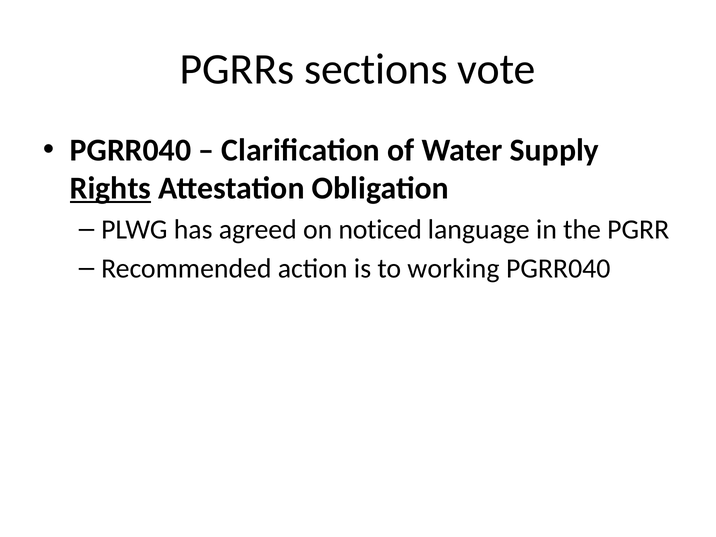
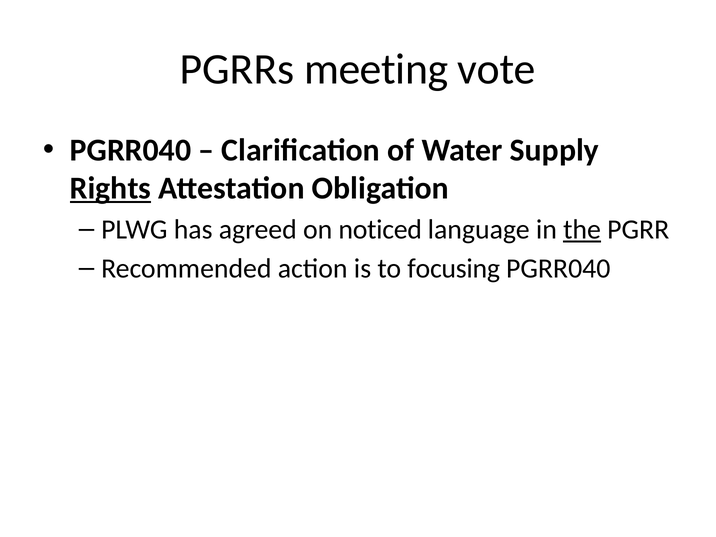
sections: sections -> meeting (376, 69)
the underline: none -> present (582, 230)
working: working -> focusing (454, 269)
